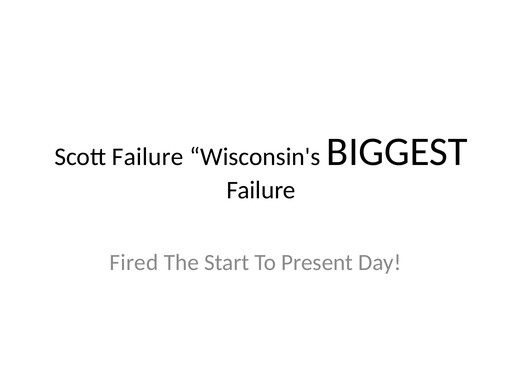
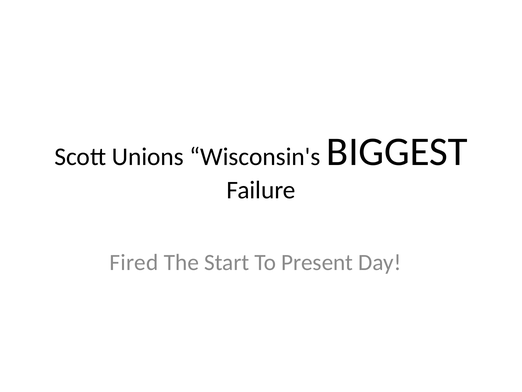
Scott Failure: Failure -> Unions (148, 156)
